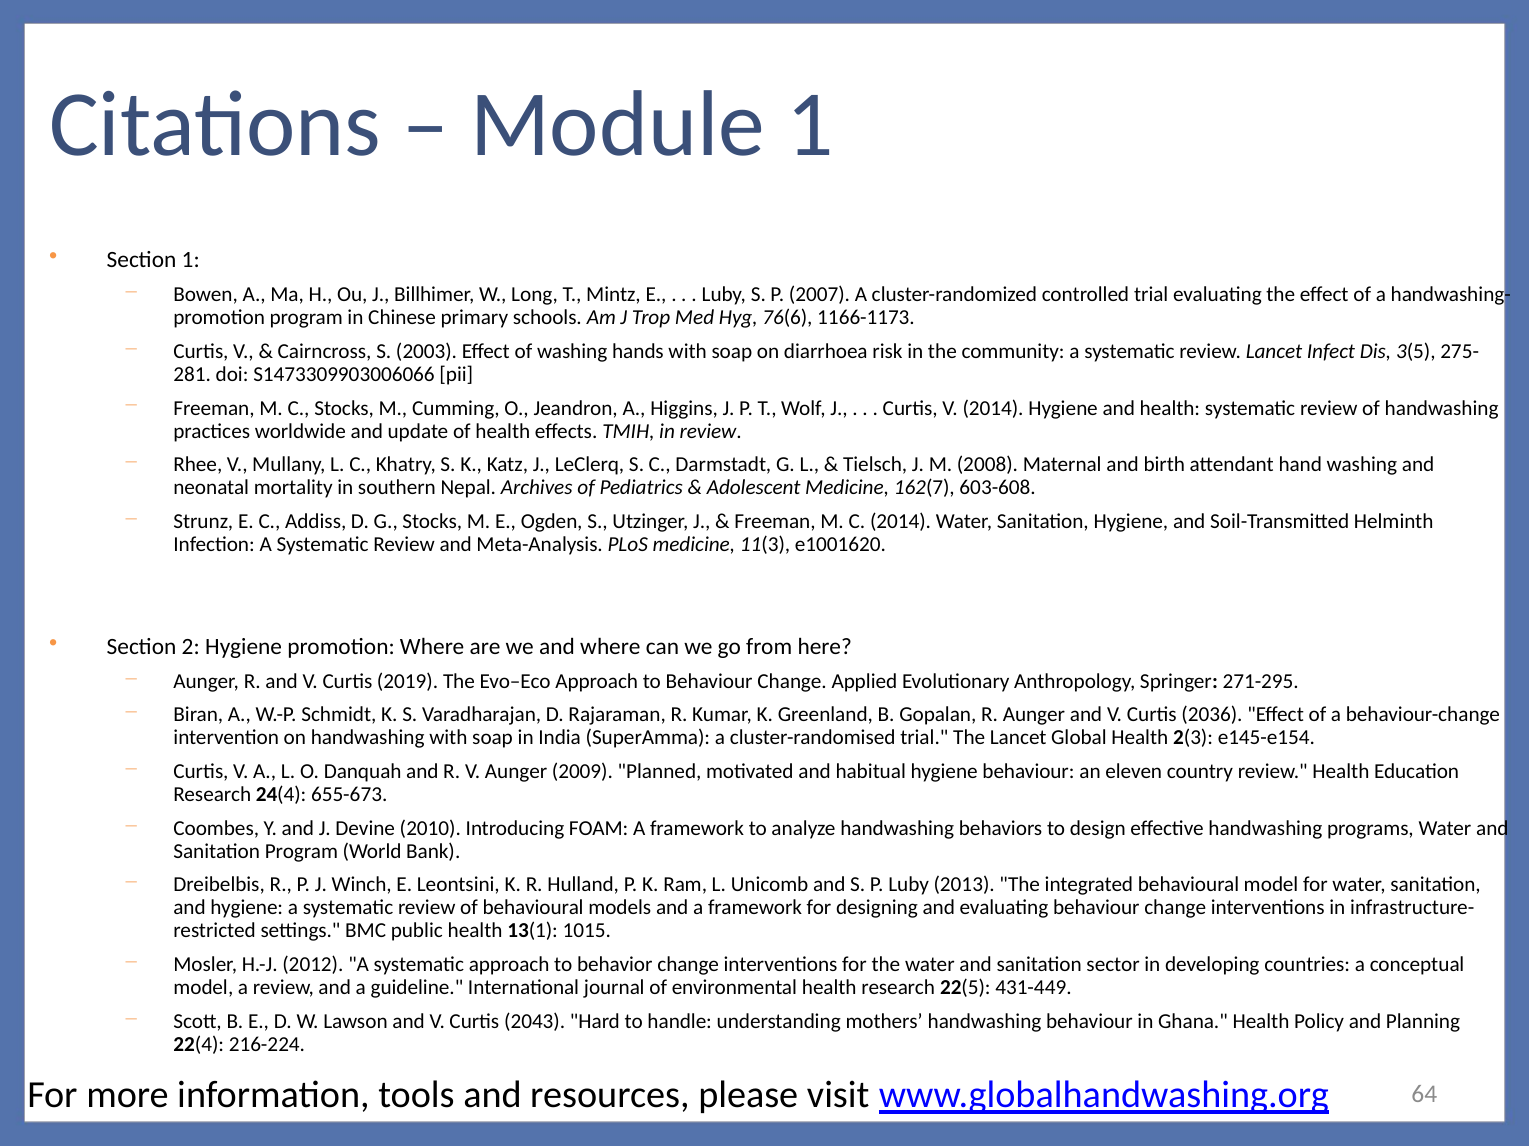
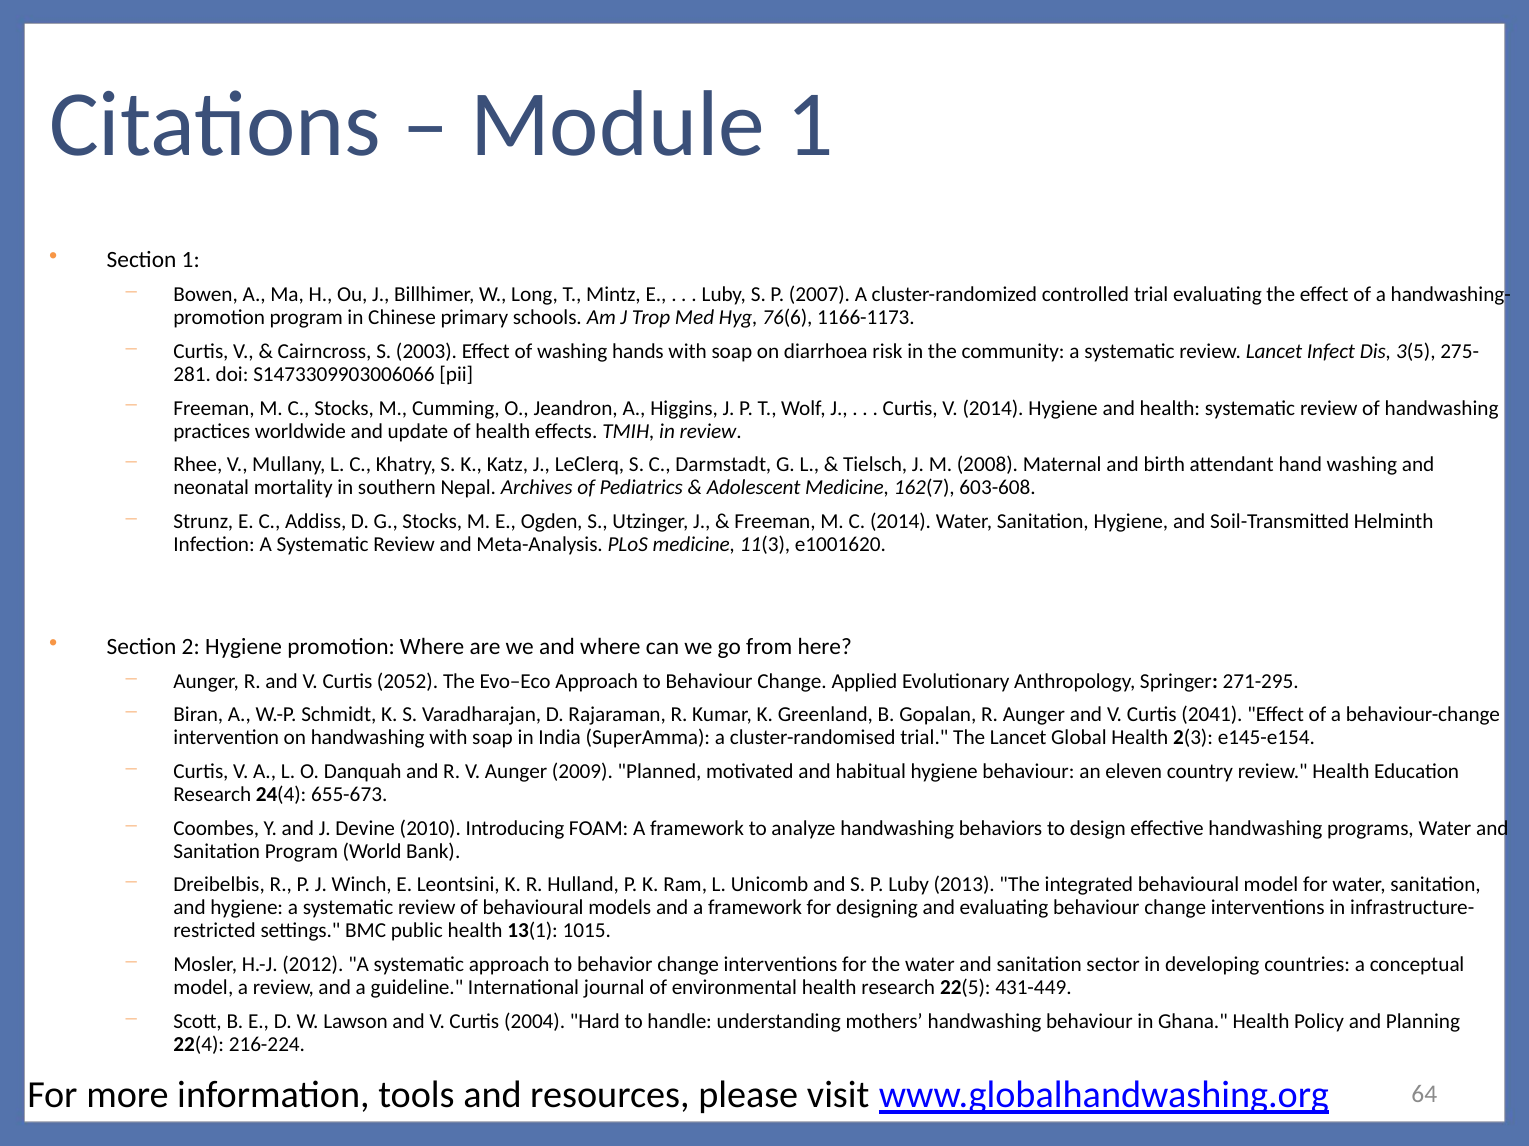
2019: 2019 -> 2052 (408, 682)
2036: 2036 -> 2041 (1212, 715)
2043: 2043 -> 2004 (535, 1022)
